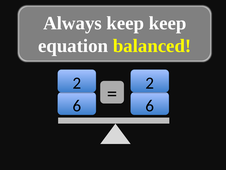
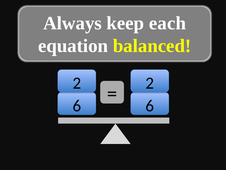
keep keep: keep -> each (168, 23)
